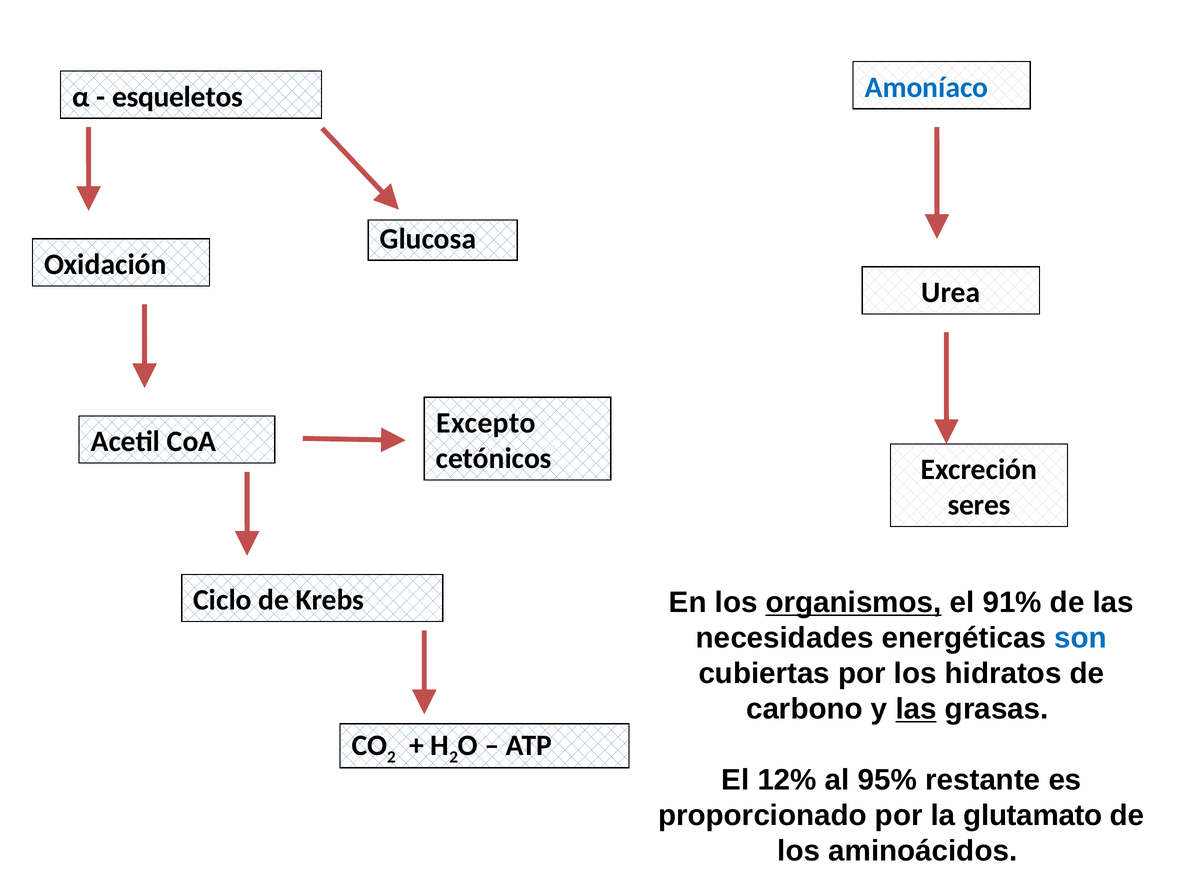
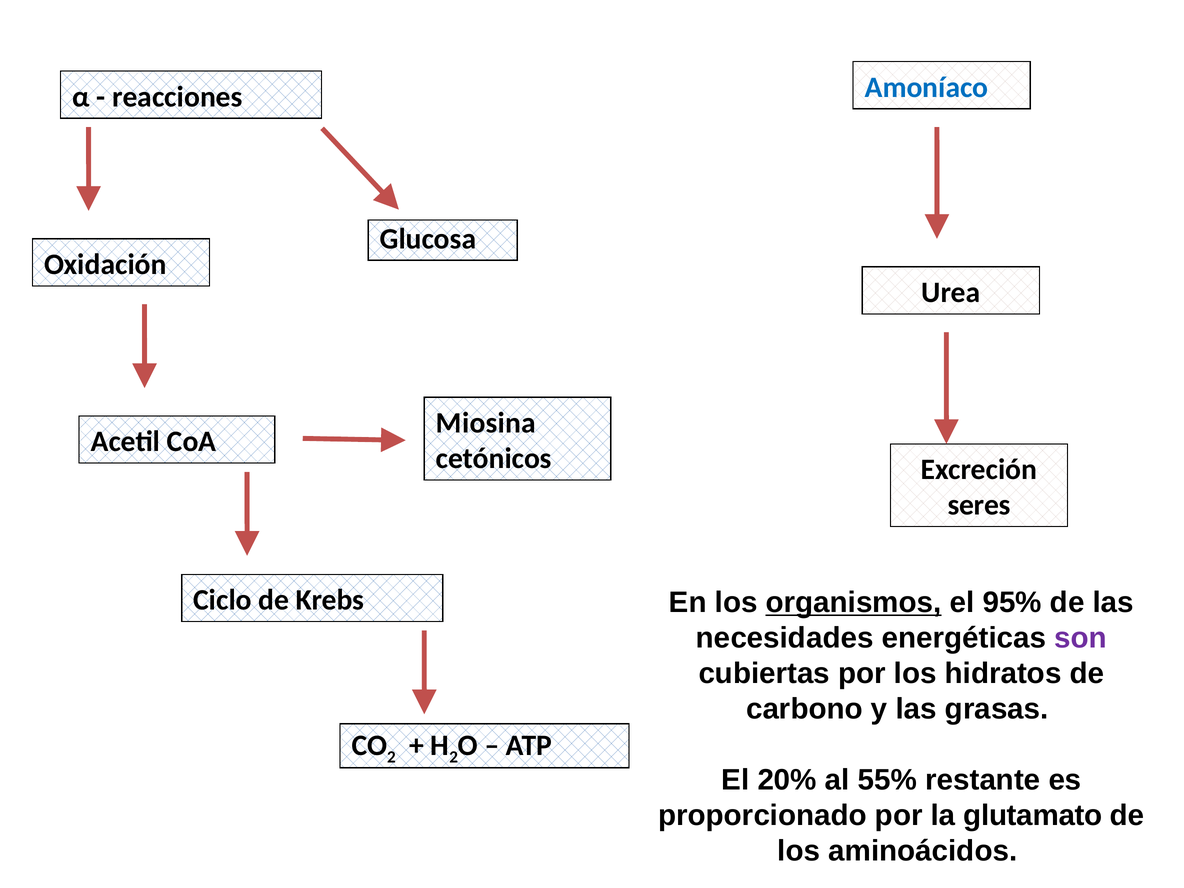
esqueletos: esqueletos -> reacciones (177, 97)
Excepto: Excepto -> Miosina (486, 423)
91%: 91% -> 95% (1012, 602)
son colour: blue -> purple (1081, 638)
las underline: present -> none (916, 709)
12%: 12% -> 20% (787, 780)
95%: 95% -> 55% (887, 780)
